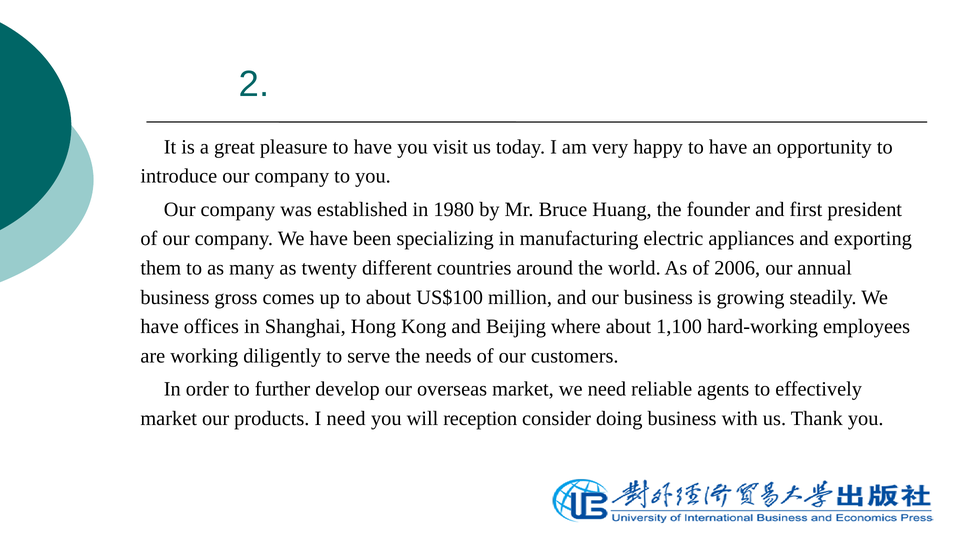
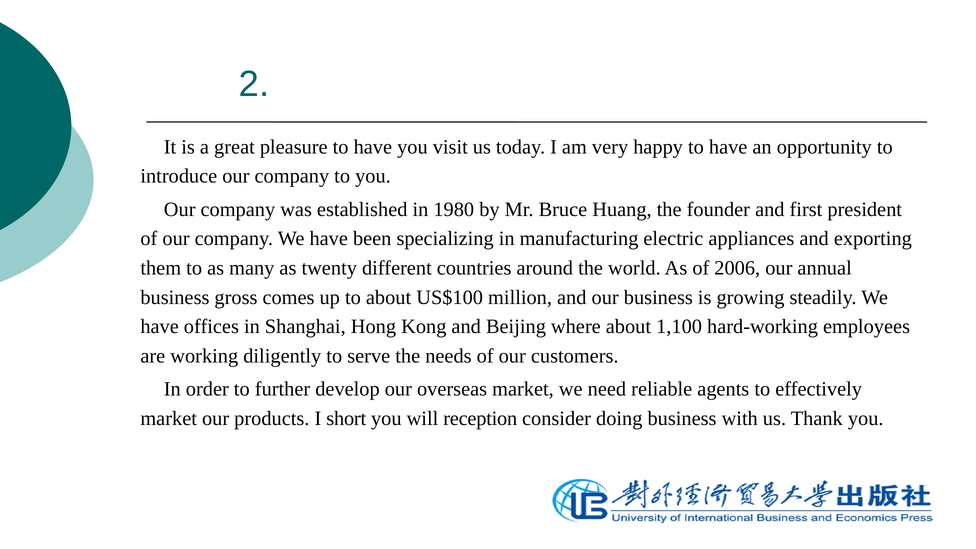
I need: need -> short (346, 419)
